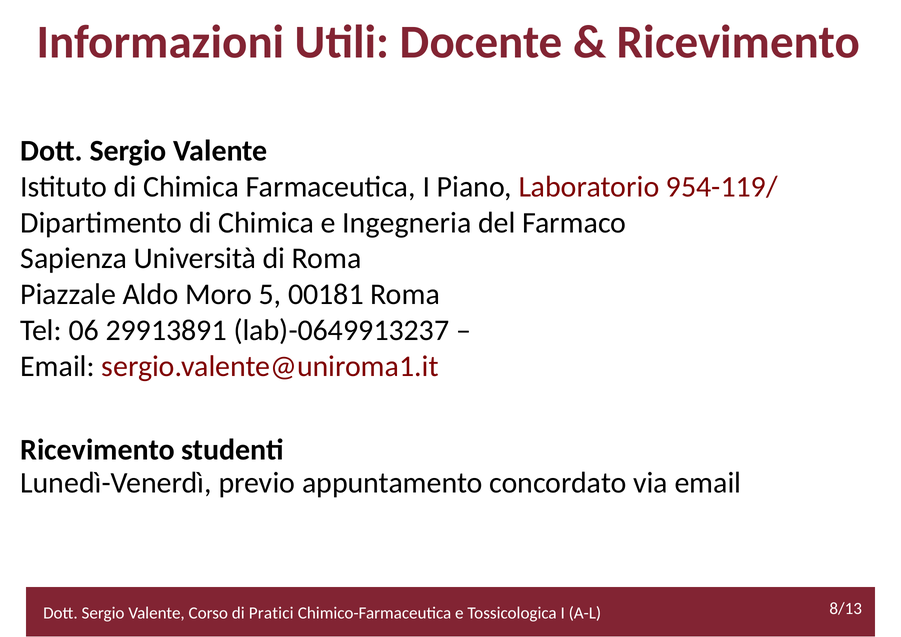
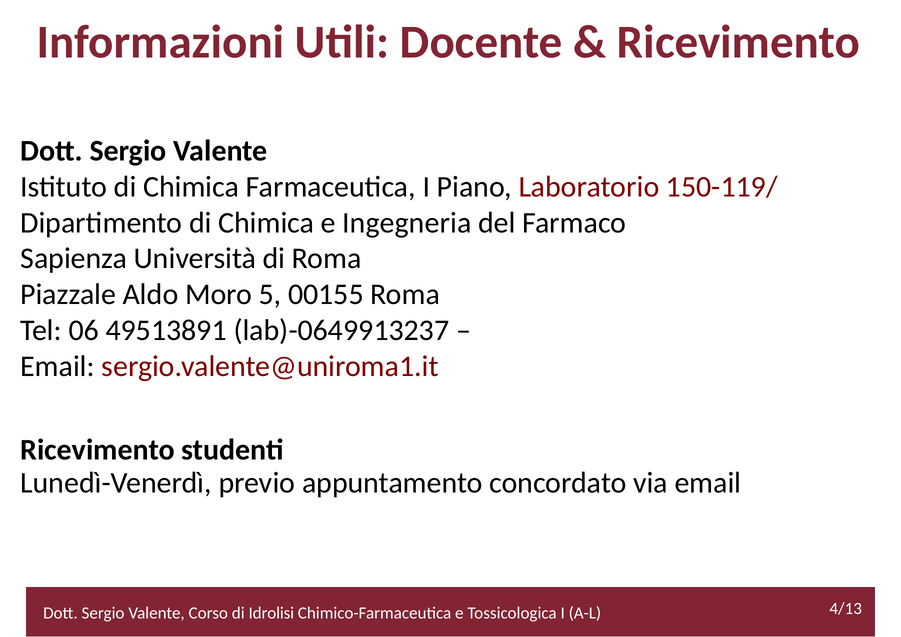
954-119/: 954-119/ -> 150-119/ (722, 187)
00181: 00181 -> 00155 (326, 295)
29913891: 29913891 -> 49513891 (166, 331)
8/13: 8/13 -> 4/13 (846, 608)
Pratici: Pratici -> Idrolisi (271, 613)
